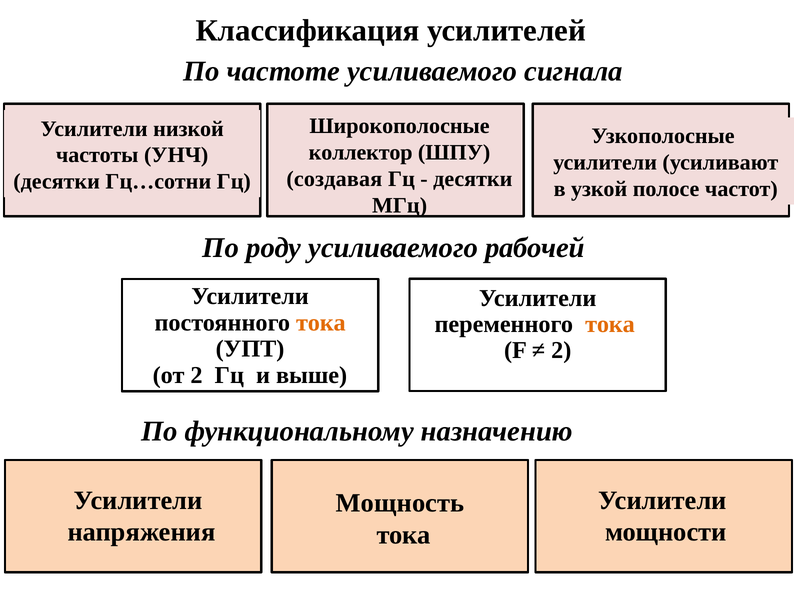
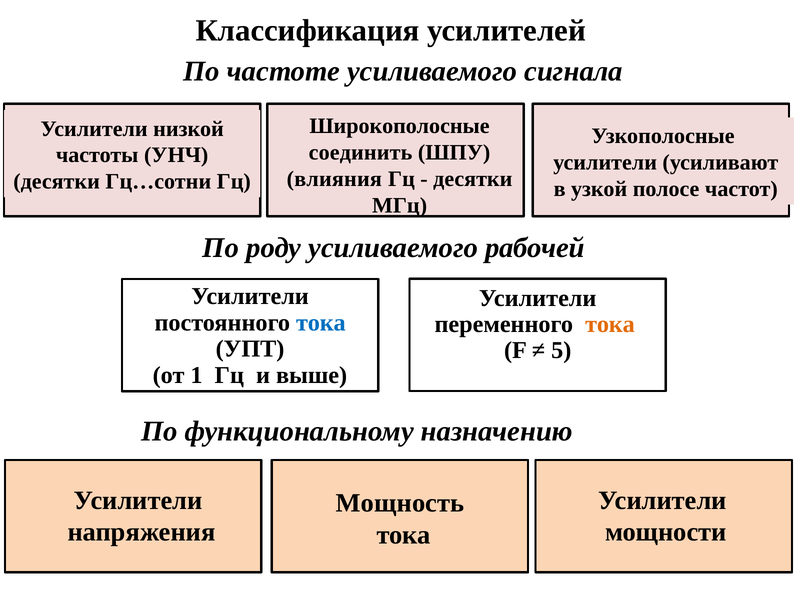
коллектор: коллектор -> соединить (361, 153)
создавая: создавая -> влияния (334, 179)
тока colour: orange -> blue (321, 323)
2: 2 -> 5 (561, 351)
от 2: 2 -> 1 (196, 375)
